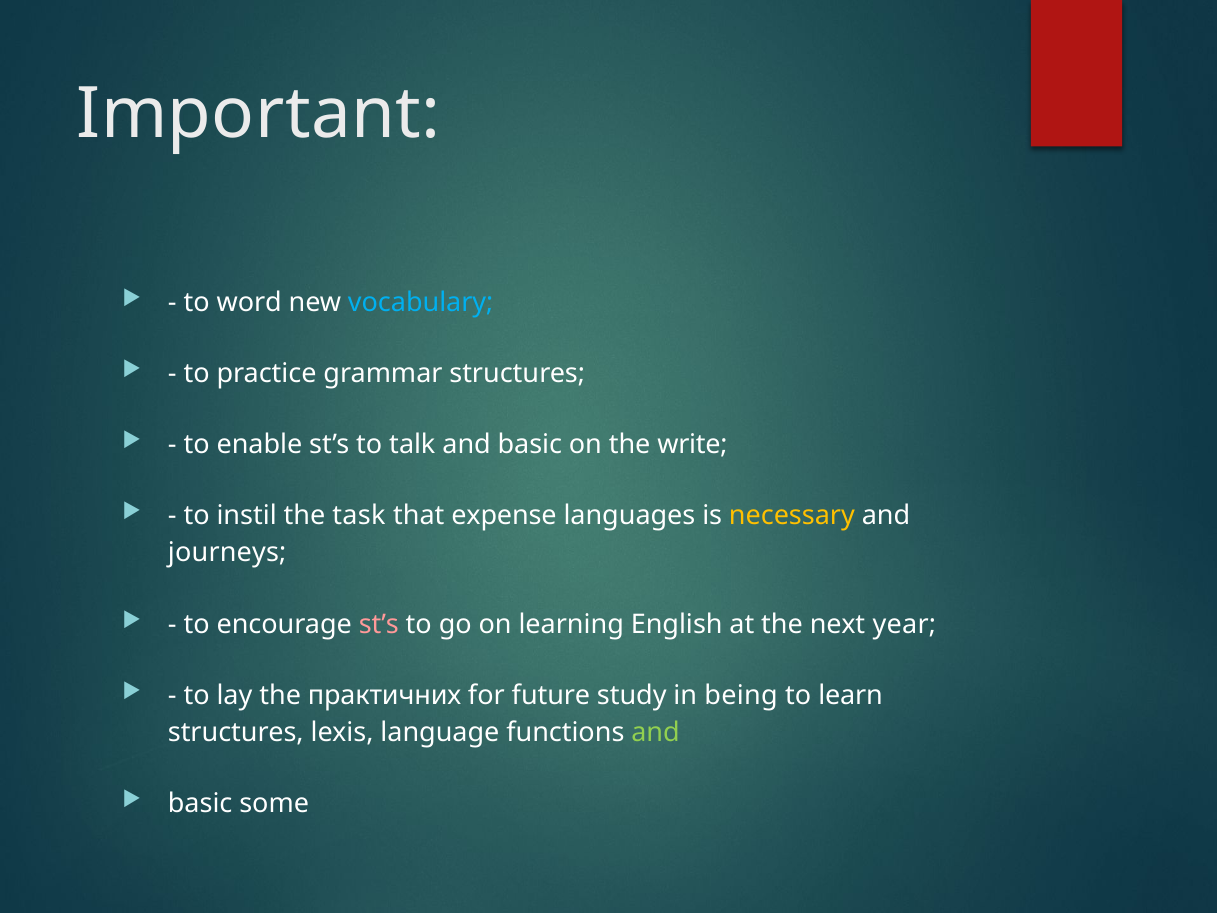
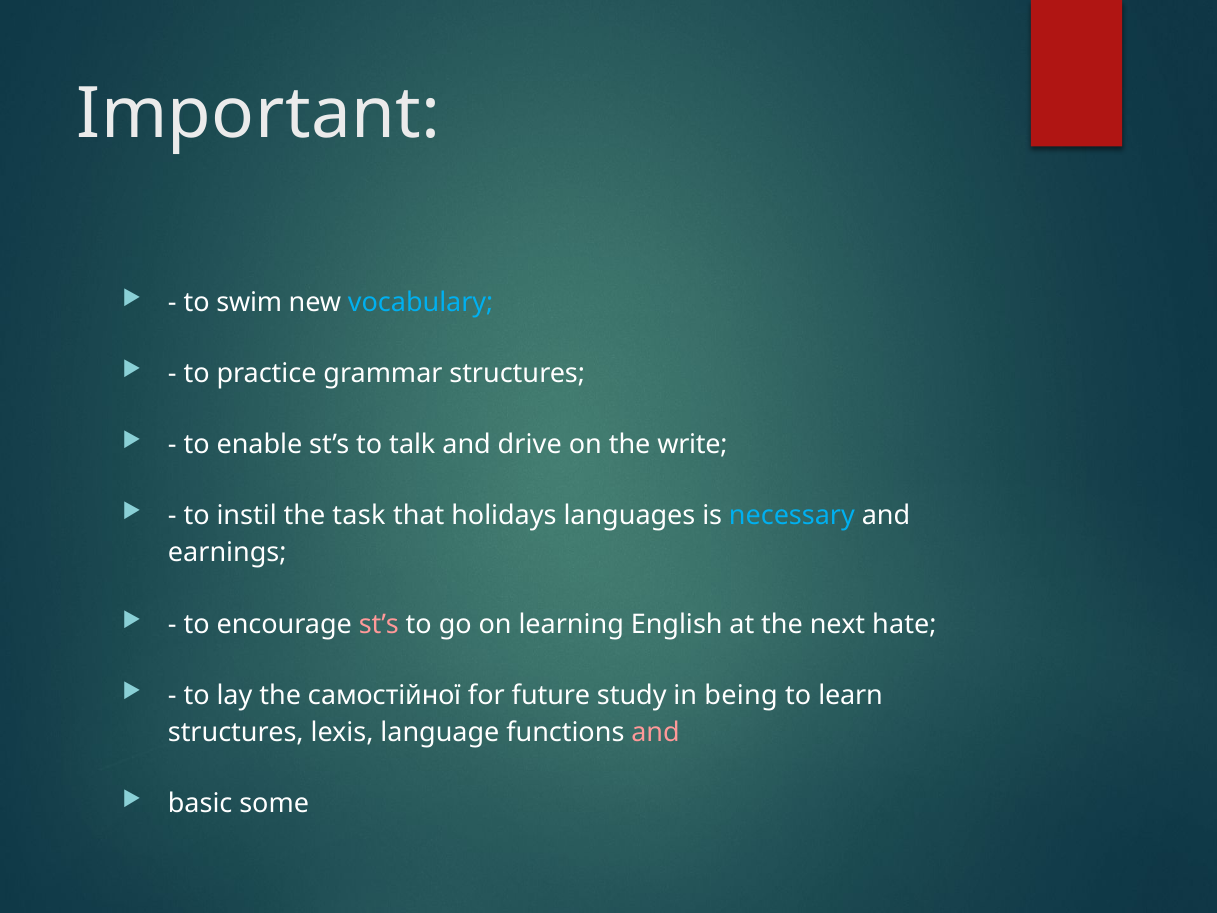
word: word -> swim (249, 302)
and basic: basic -> drive (530, 444)
expense: expense -> holidays (504, 516)
necessary colour: yellow -> light blue (792, 516)
journeys: journeys -> earnings (227, 553)
year: year -> hate (904, 624)
практичних: практичних -> самостійної (385, 695)
and colour: light green -> pink (656, 732)
